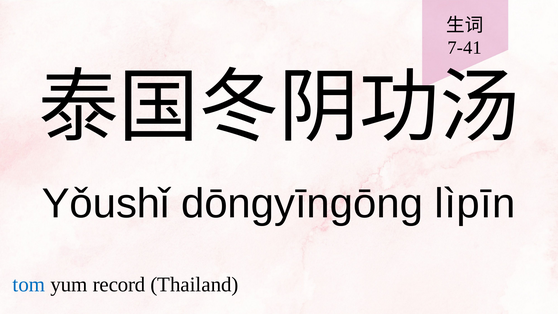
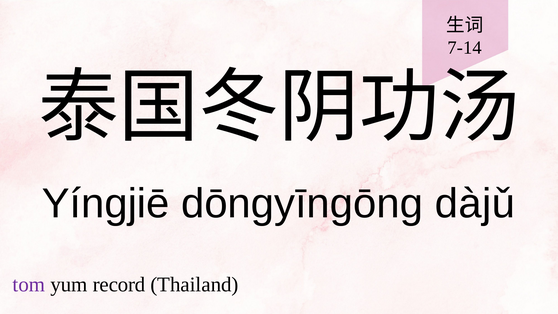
7-41: 7-41 -> 7-14 (465, 48)
Yǒushǐ: Yǒushǐ -> Yíngjiē (106, 204)
lìpīn: lìpīn -> dàjǔ (475, 204)
tom colour: blue -> purple (29, 284)
